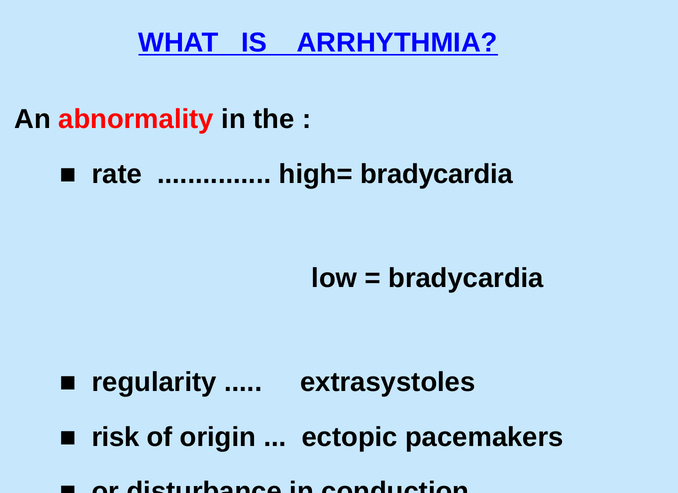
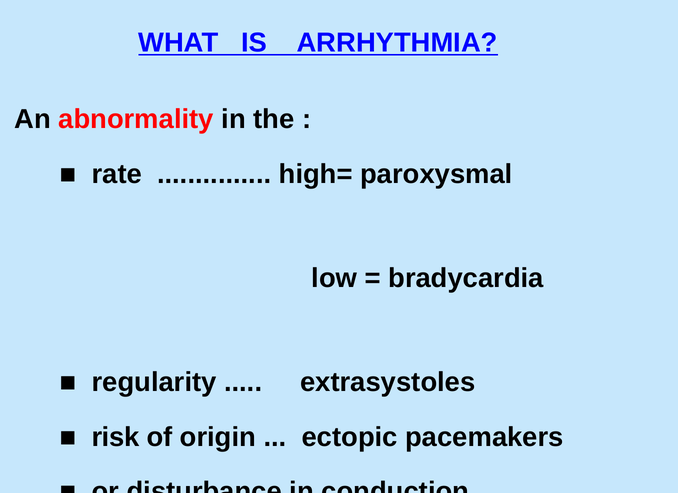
high= bradycardia: bradycardia -> paroxysmal (436, 174)
